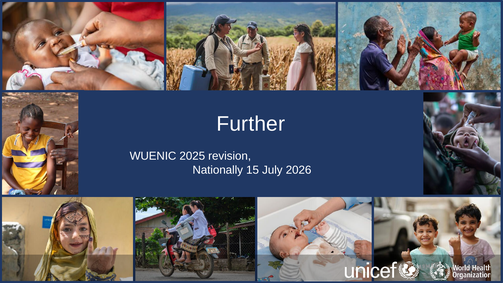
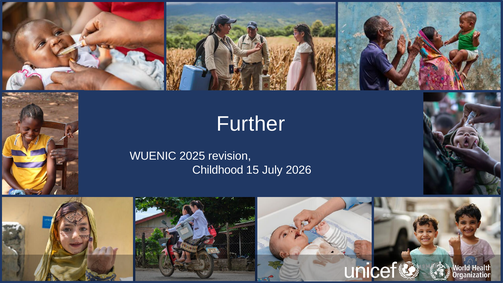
Nationally: Nationally -> Childhood (218, 170)
